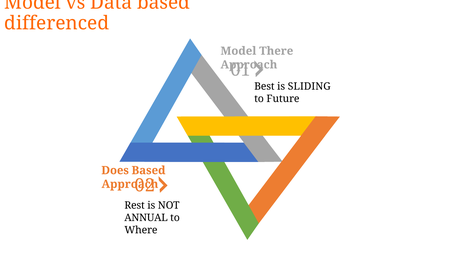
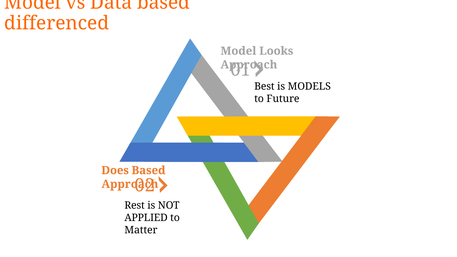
There: There -> Looks (276, 51)
SLIDING: SLIDING -> MODELS (309, 86)
ANNUAL: ANNUAL -> APPLIED (146, 218)
Where: Where -> Matter (141, 230)
